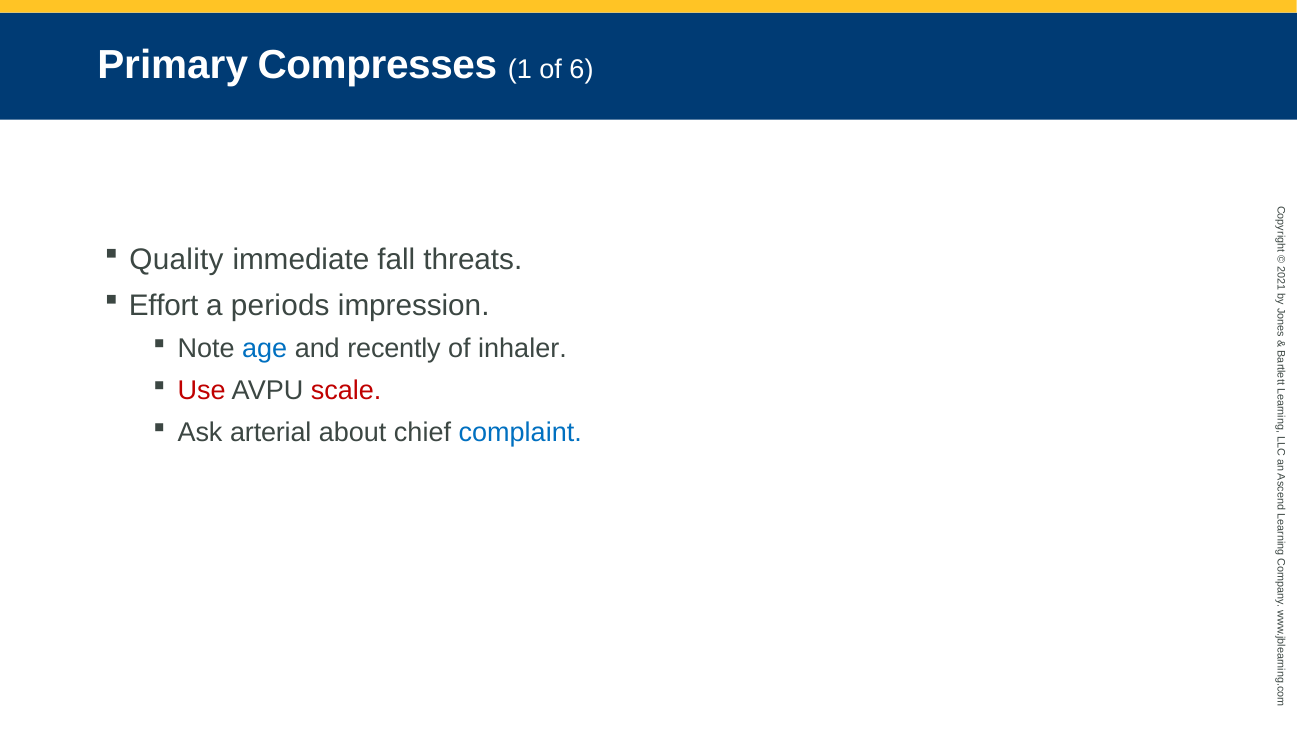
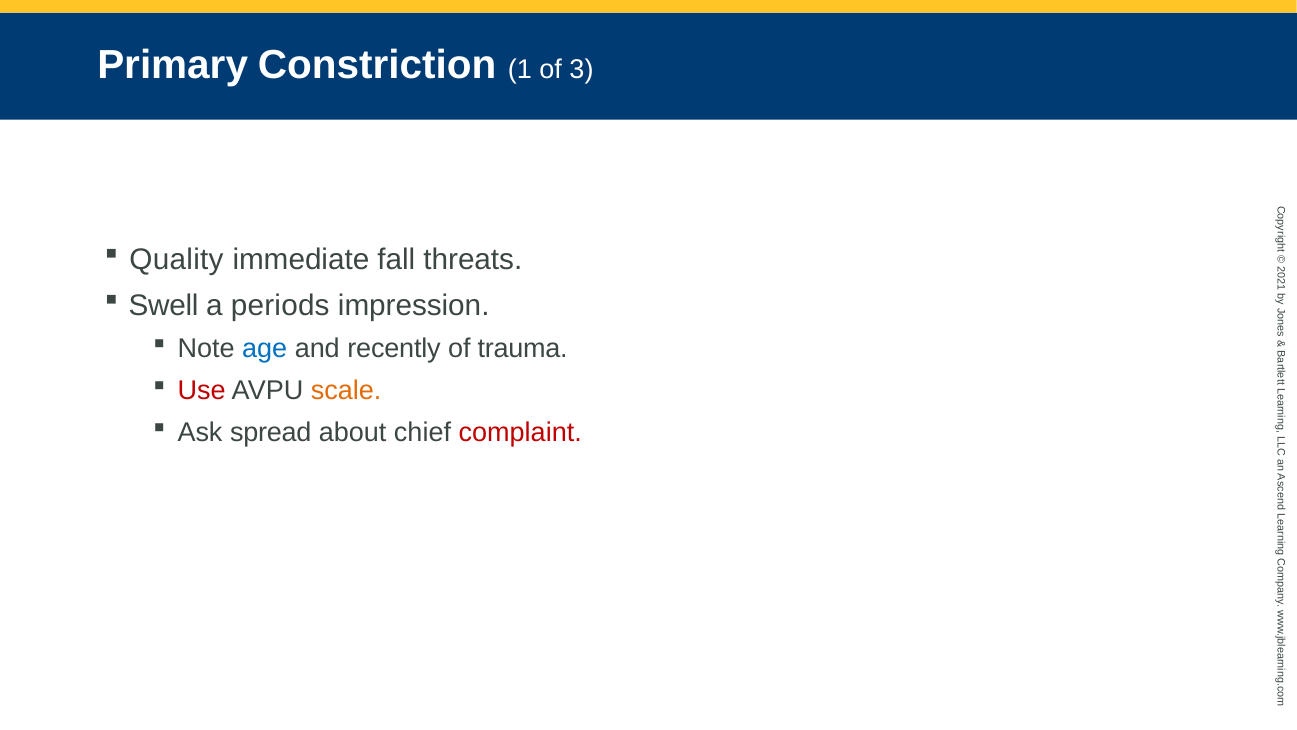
Compresses: Compresses -> Constriction (377, 65)
6: 6 -> 3 (581, 70)
Effort: Effort -> Swell (164, 305)
inhaler: inhaler -> trauma (523, 349)
scale colour: red -> orange (346, 390)
arterial: arterial -> spread (271, 432)
complaint colour: blue -> red (520, 432)
